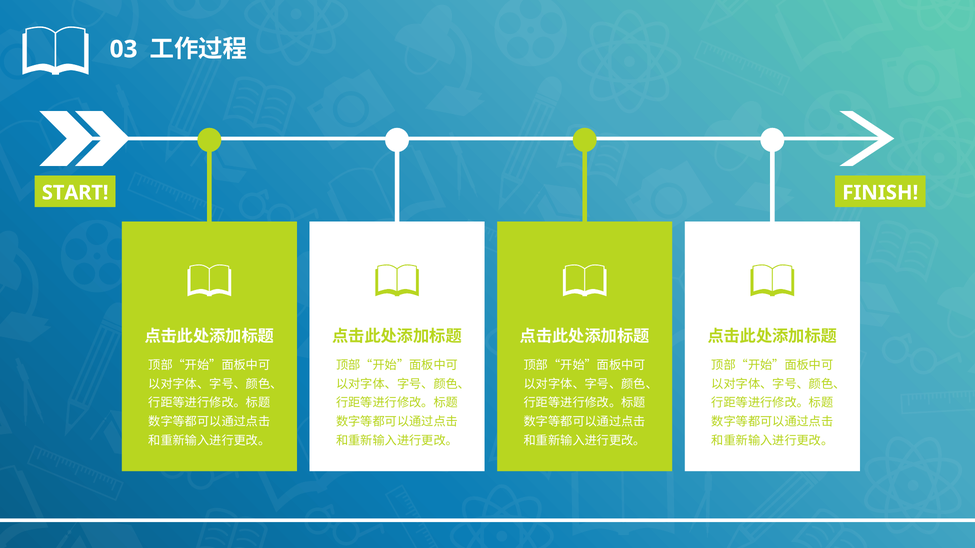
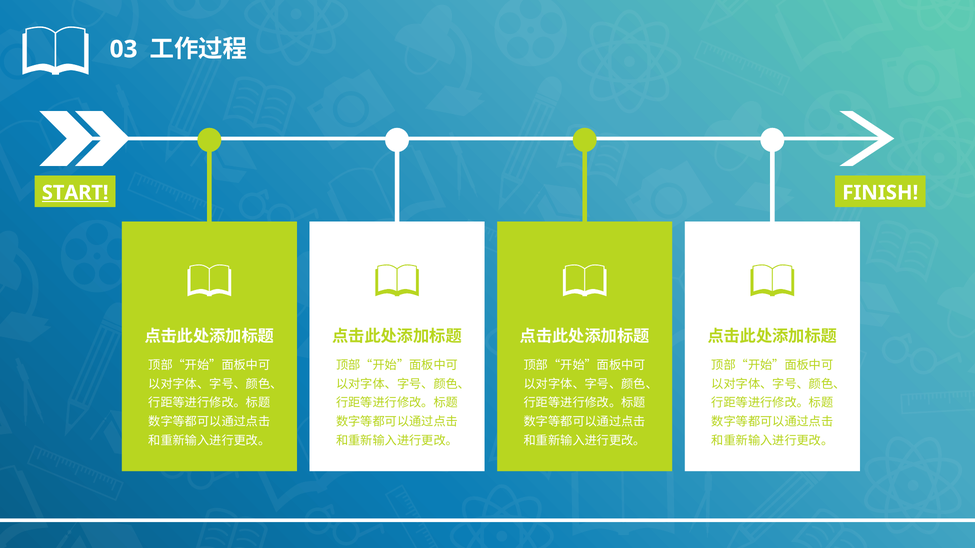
START underline: none -> present (75, 193)
